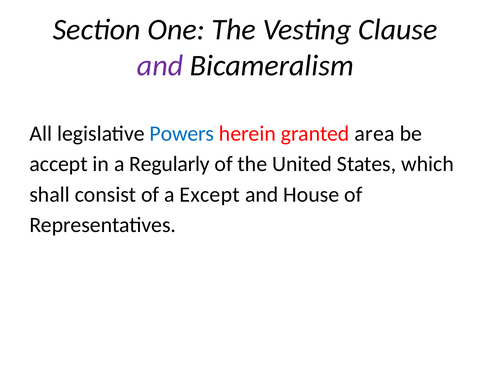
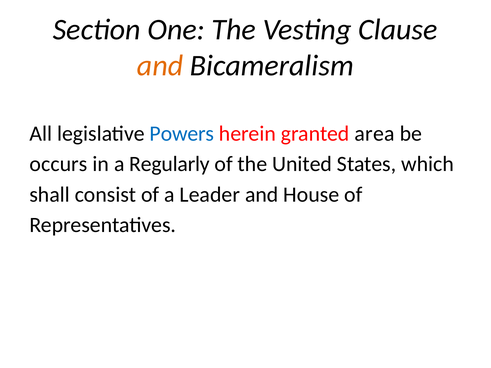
and colour: purple -> orange (160, 66)
accept: accept -> occurs (58, 164)
Except: Except -> Leader (210, 195)
